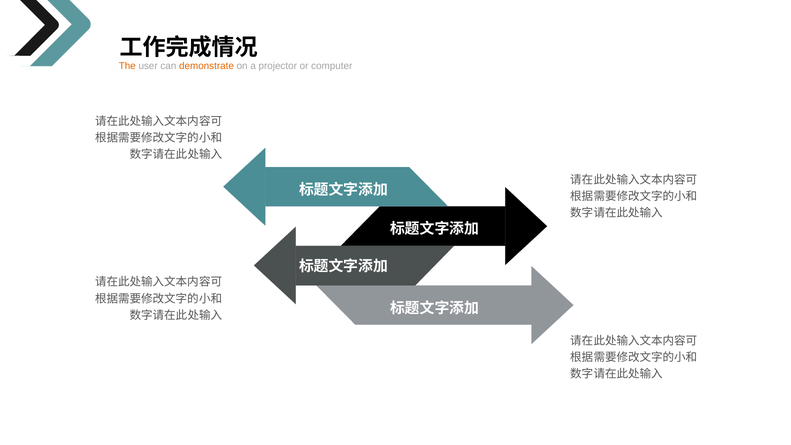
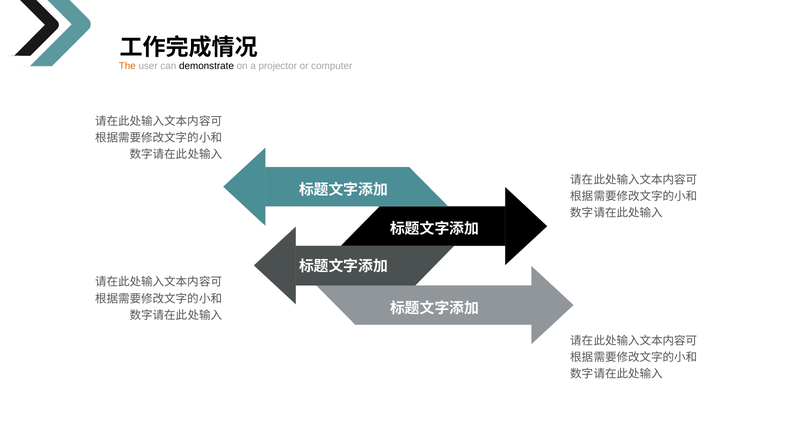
demonstrate colour: orange -> black (206, 66)
